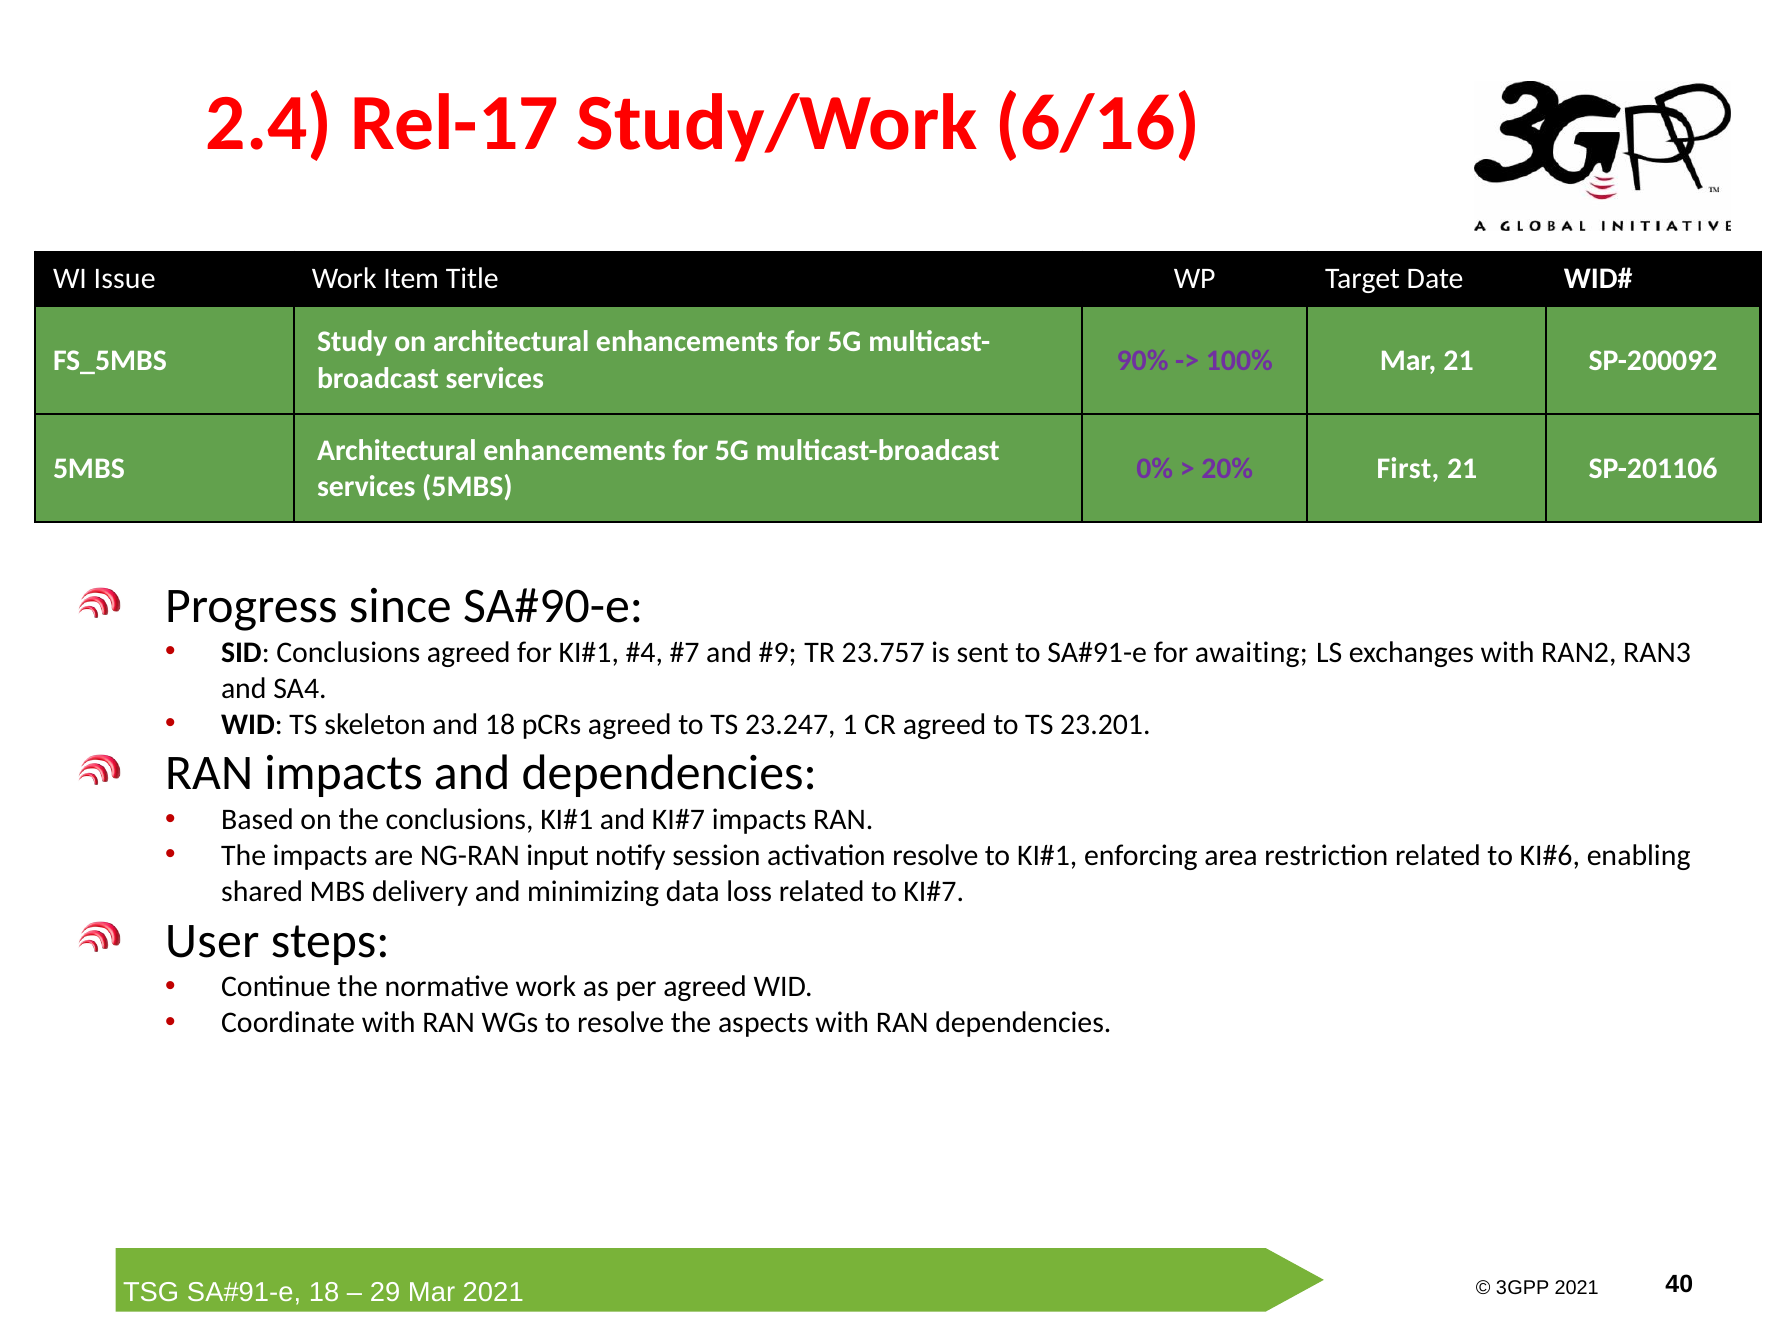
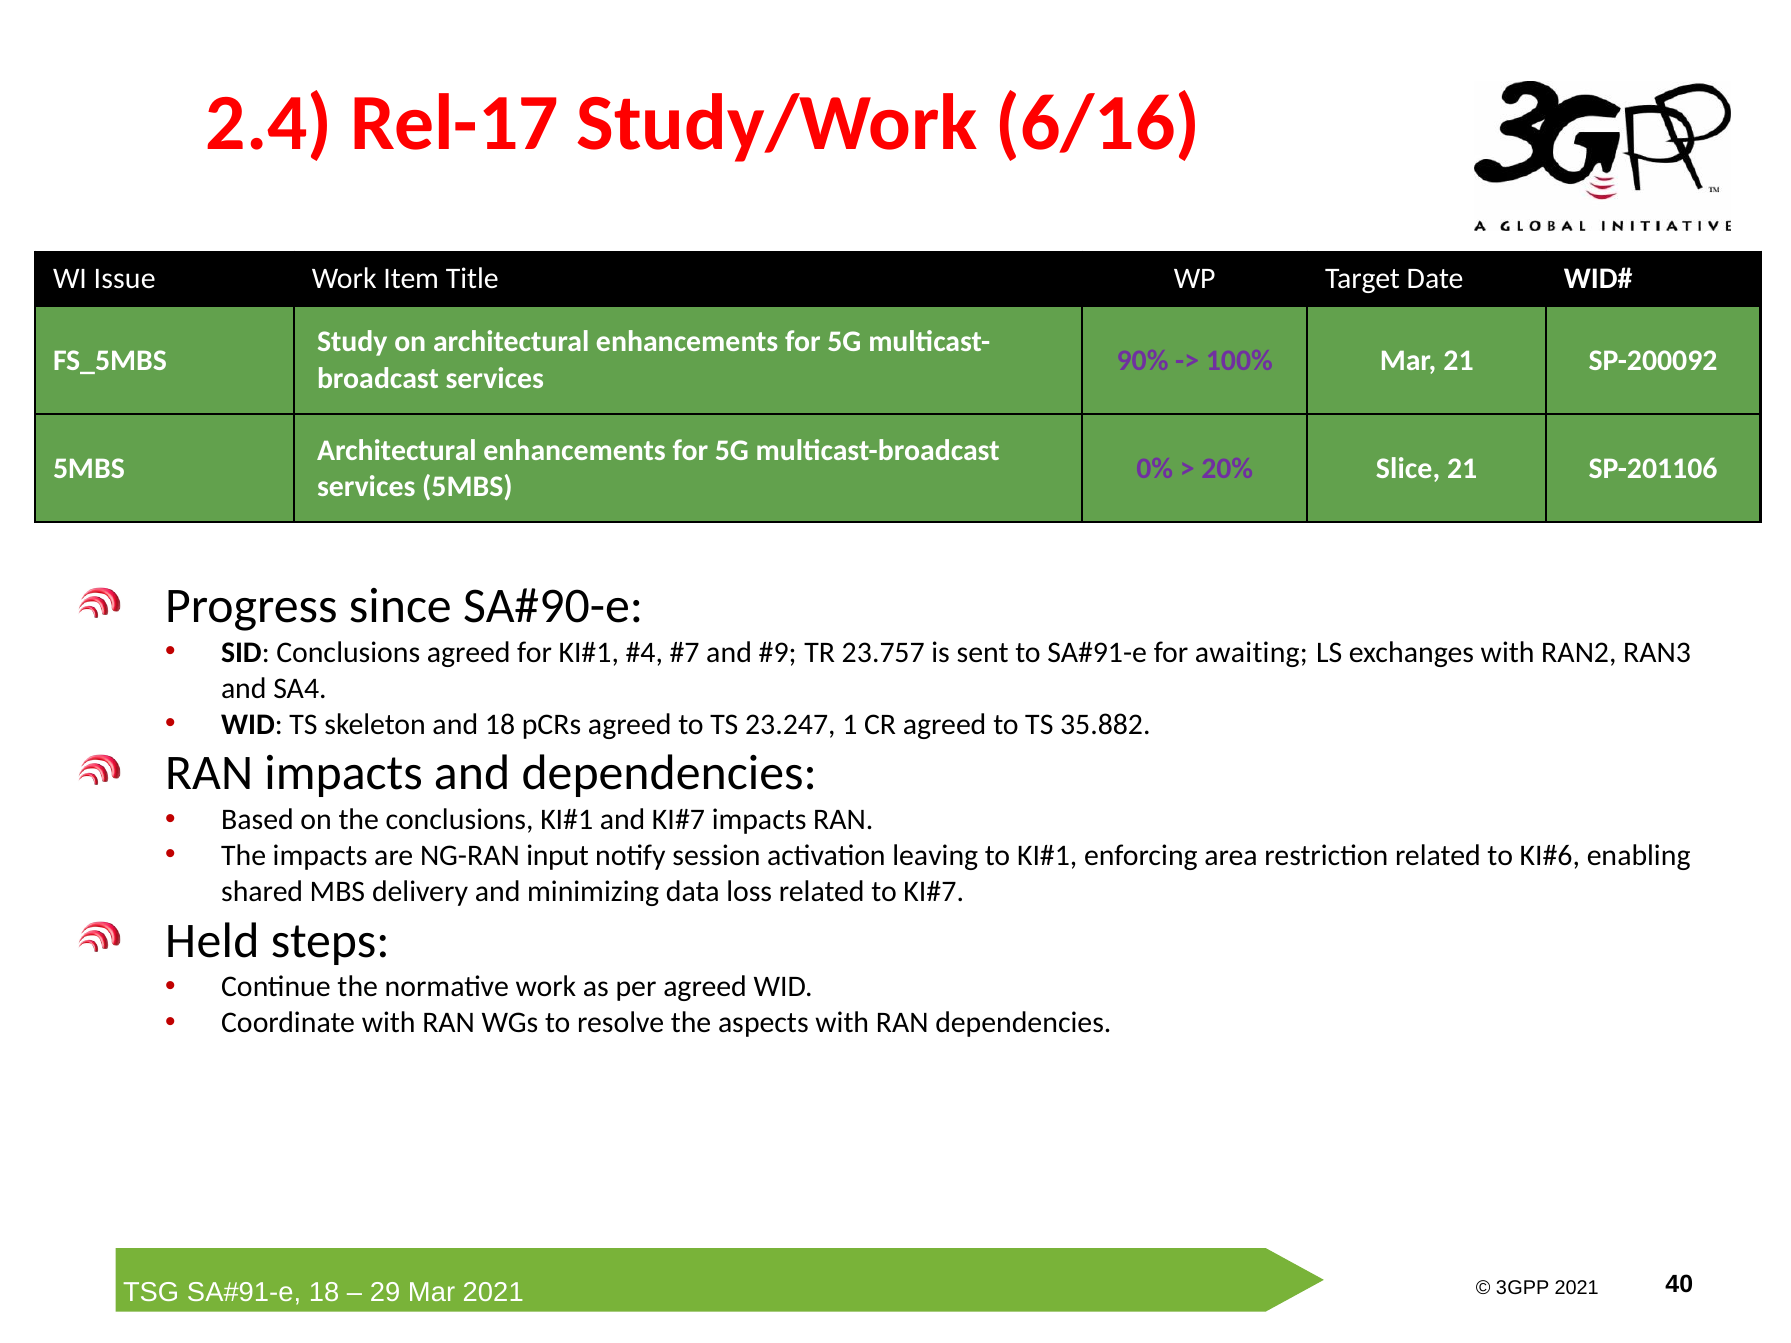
First: First -> Slice (1408, 468)
23.201: 23.201 -> 35.882 (1105, 724)
activation resolve: resolve -> leaving (935, 856)
User: User -> Held (212, 941)
